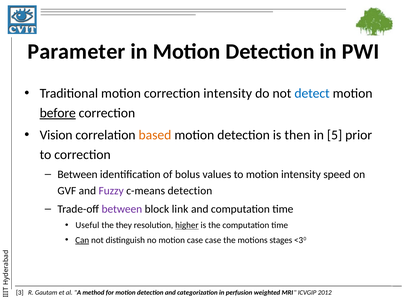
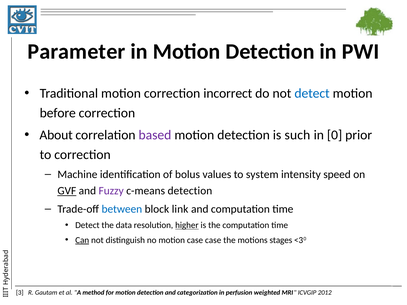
correction intensity: intensity -> incorrect (228, 94)
before underline: present -> none (58, 113)
Vision: Vision -> About (56, 135)
based colour: orange -> purple (155, 135)
then: then -> such (297, 135)
5: 5 -> 0 (335, 135)
Between: Between -> Machine (77, 175)
to motion: motion -> system (262, 175)
GVF underline: none -> present (67, 191)
between colour: purple -> blue (122, 209)
Useful: Useful -> Detect (87, 225)
they: they -> data (124, 225)
